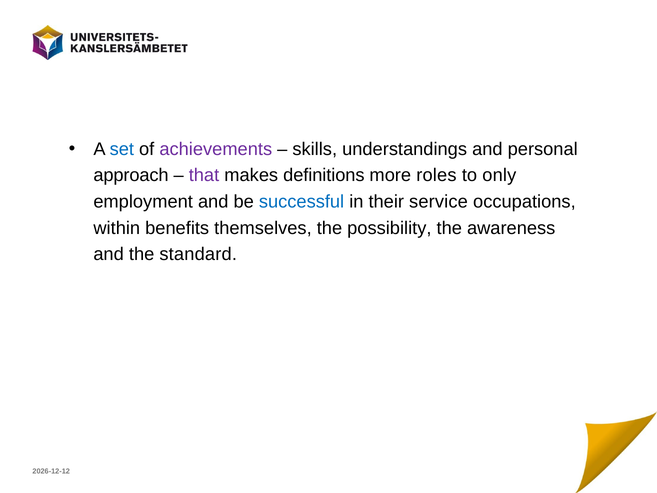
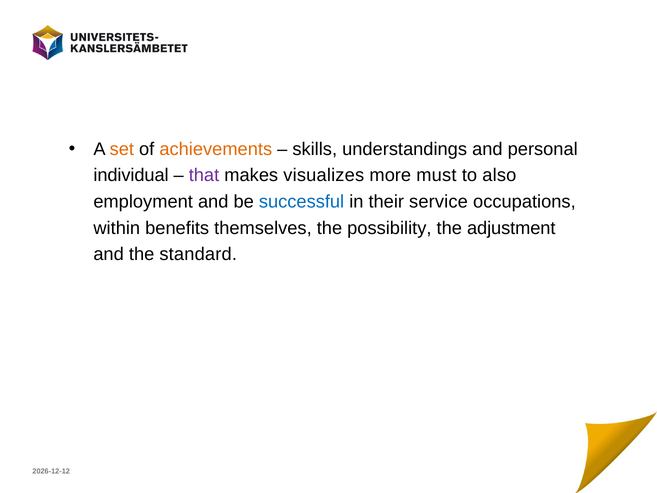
set colour: blue -> orange (122, 149)
achievements colour: purple -> orange (216, 149)
approach: approach -> individual (131, 175)
definitions: definitions -> visualizes (324, 175)
roles: roles -> must (436, 175)
only: only -> also (499, 175)
awareness: awareness -> adjustment (511, 228)
